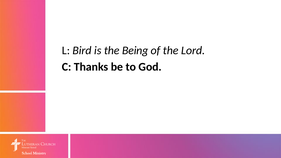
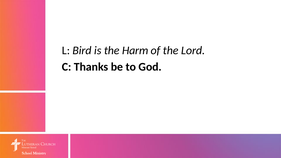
Being: Being -> Harm (135, 50)
